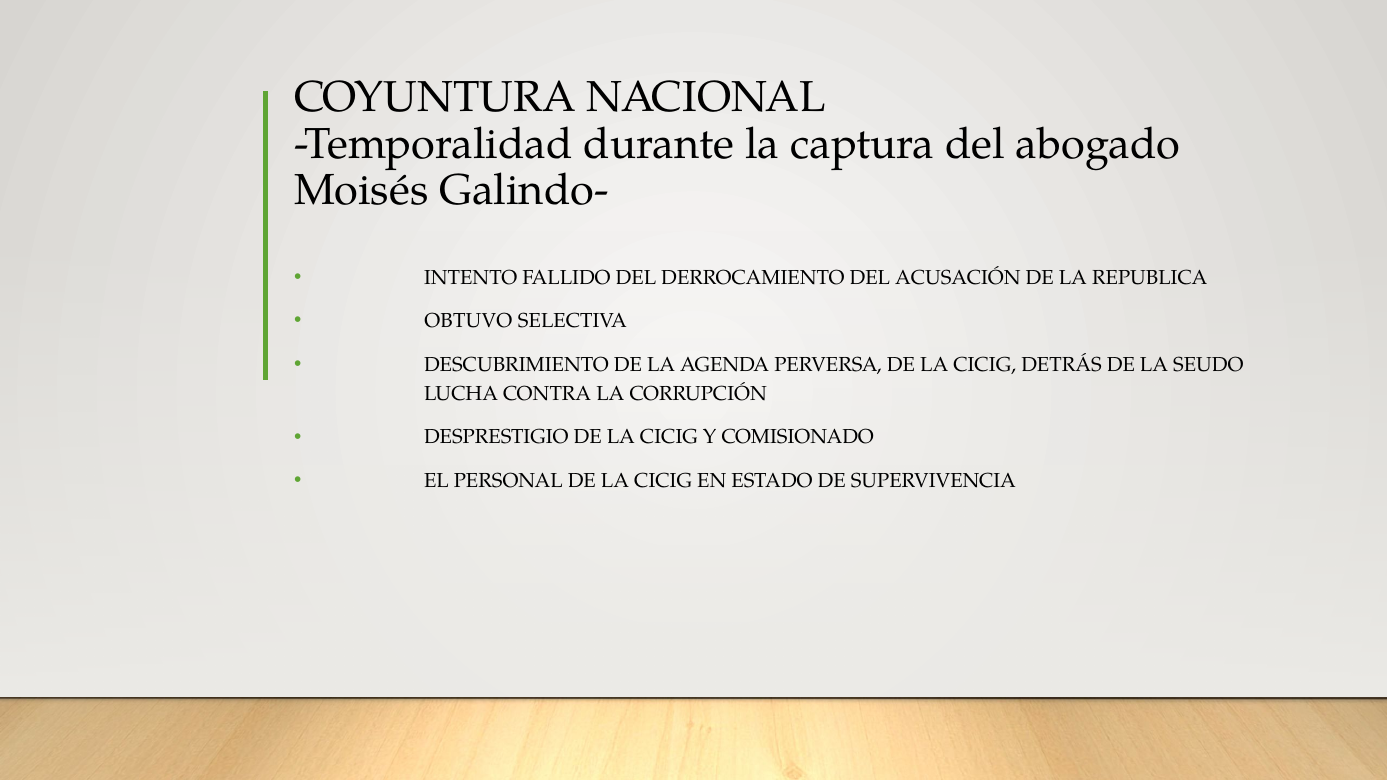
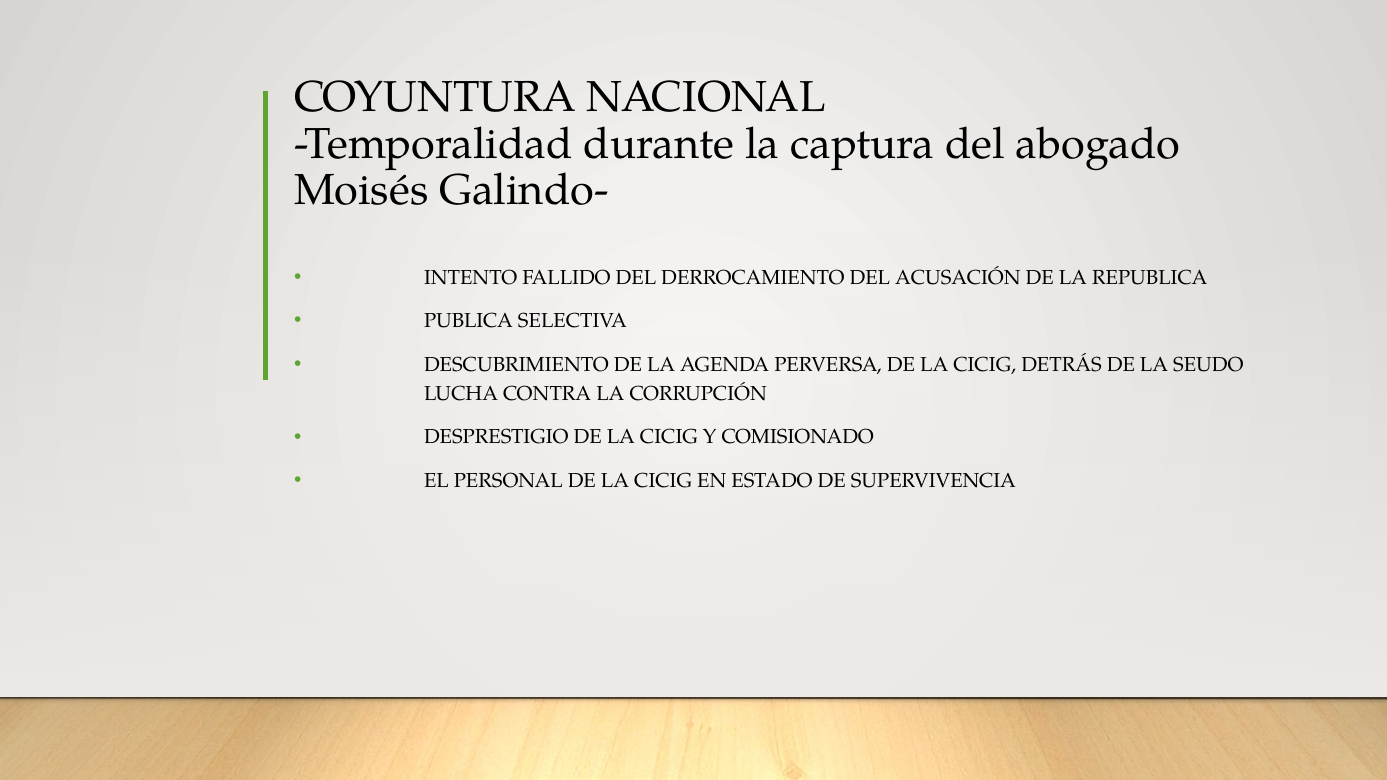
OBTUVO: OBTUVO -> PUBLICA (469, 321)
